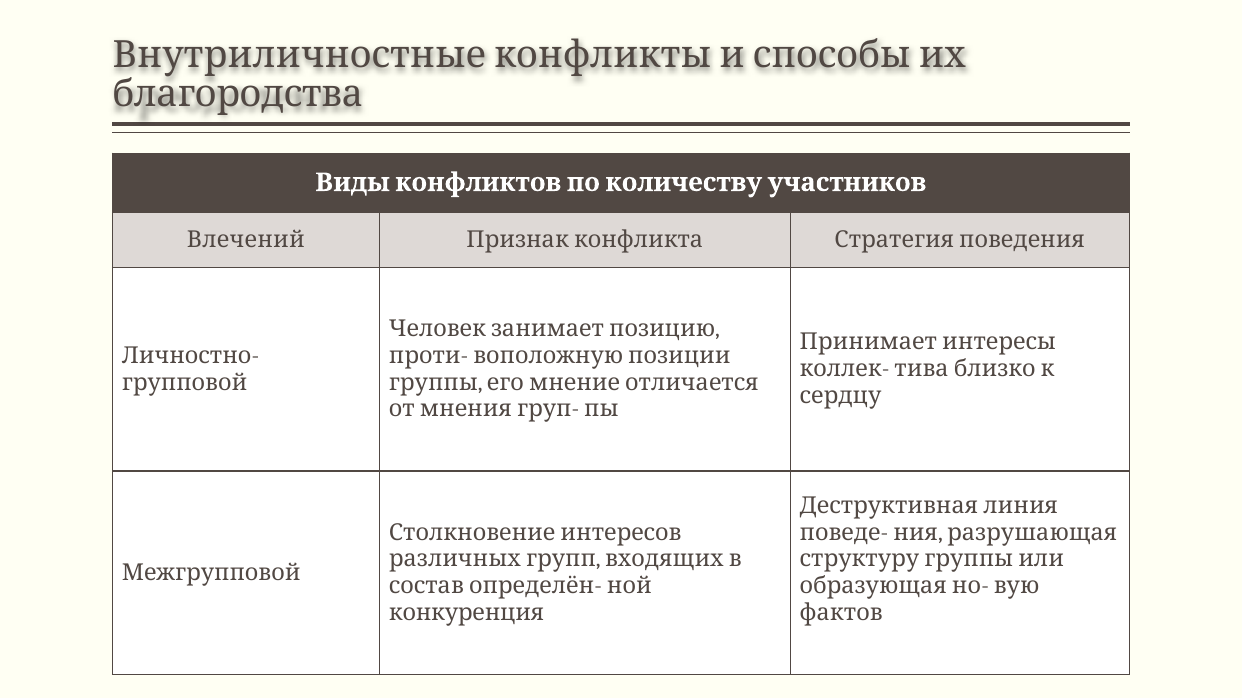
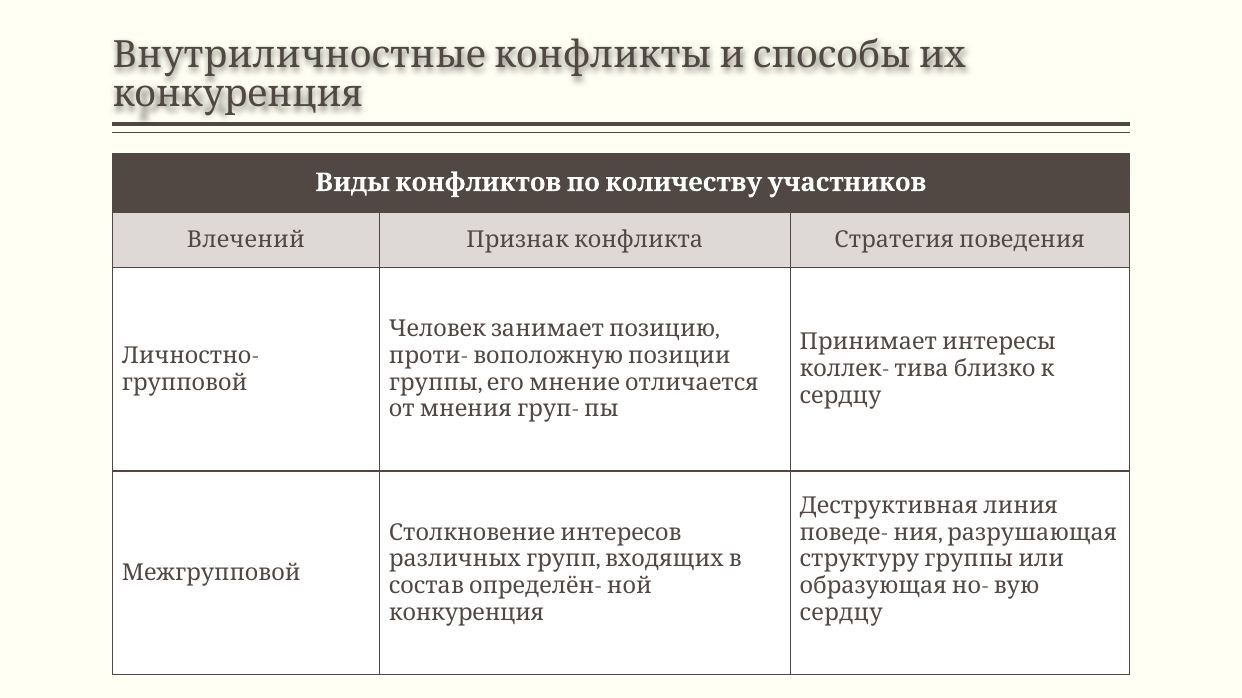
благородства: благородства -> конкуренция (238, 95)
фактов: фактов -> сердцу (841, 614)
